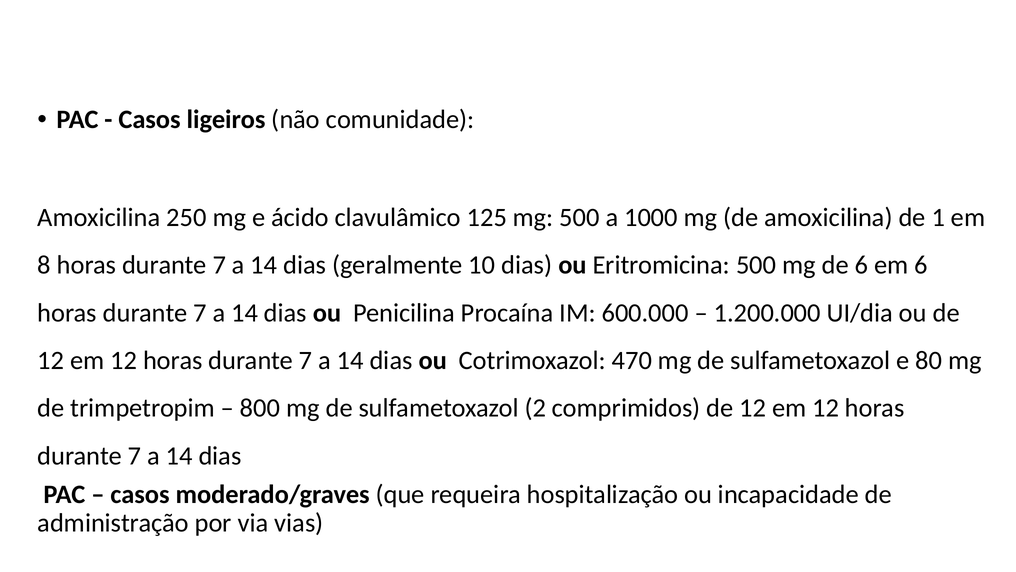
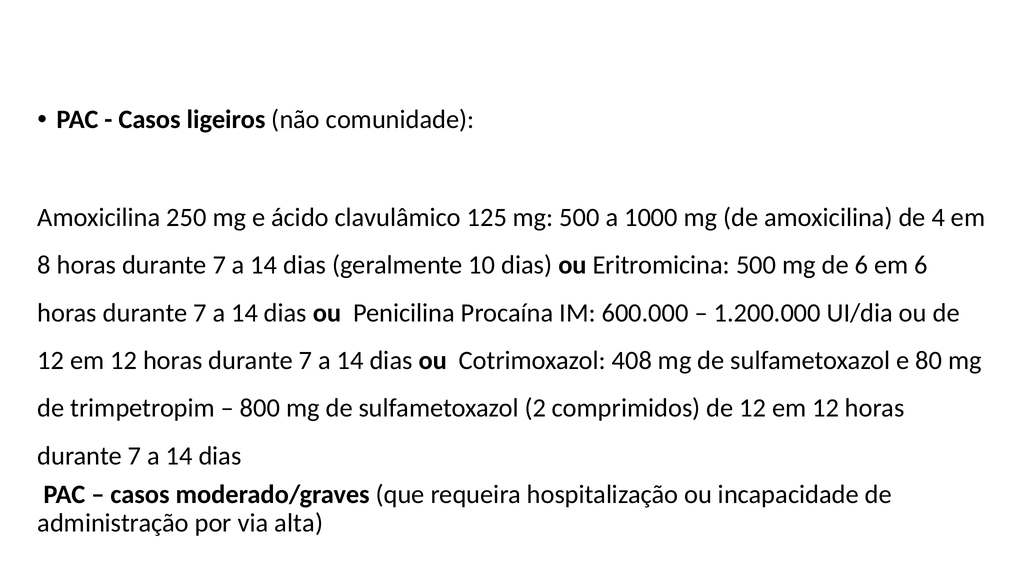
1: 1 -> 4 (938, 217)
470: 470 -> 408 (632, 360)
vias: vias -> alta (299, 523)
